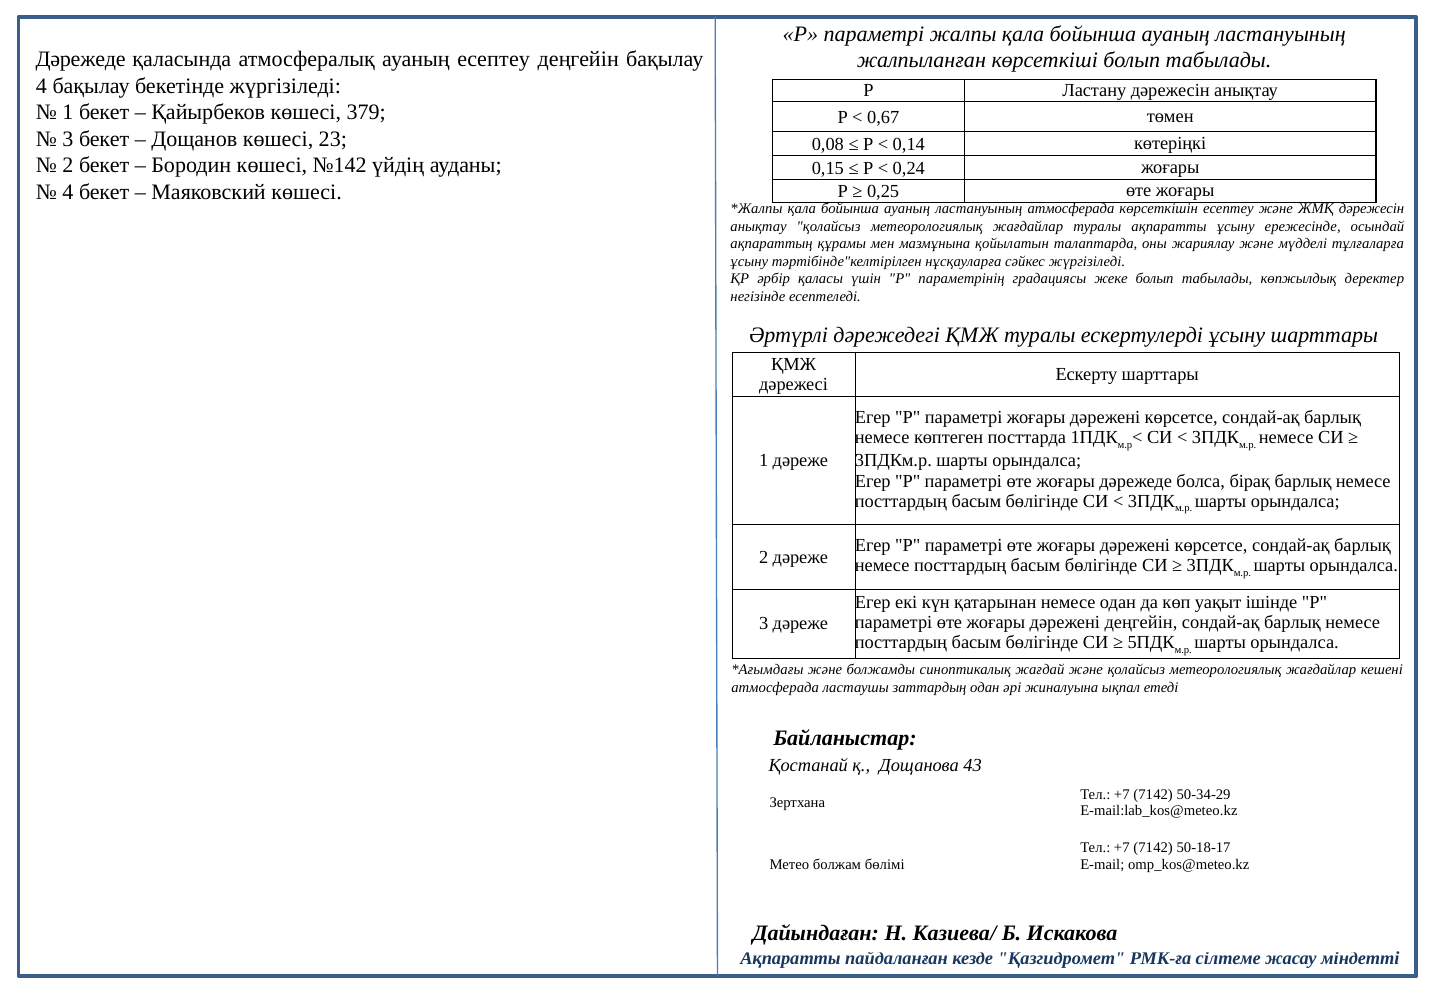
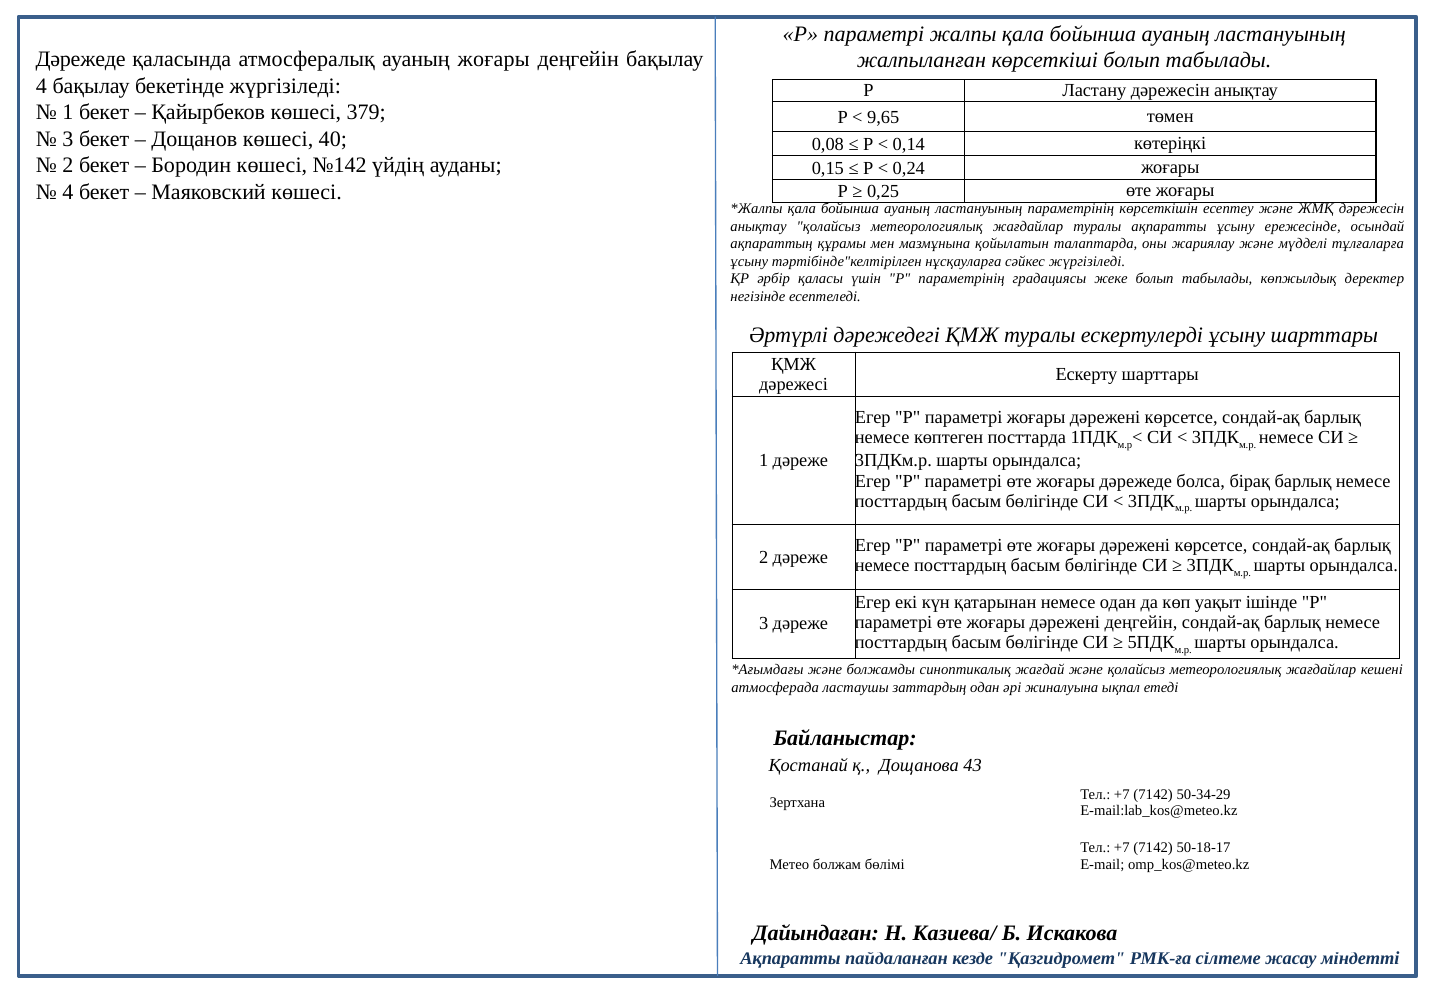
ауаның есептеу: есептеу -> жоғары (494, 60)
0,67: 0,67 -> 9,65 (883, 117)
23: 23 -> 40 (333, 139)
ластануының атмосферада: атмосферада -> параметрінің (1071, 209)
